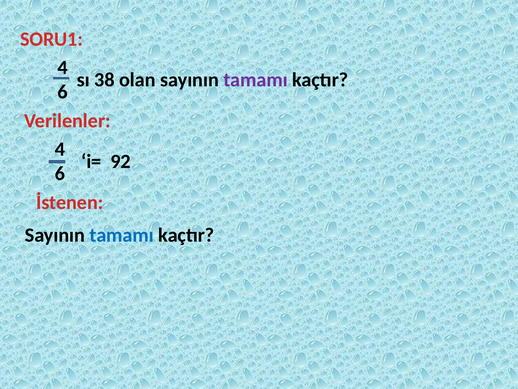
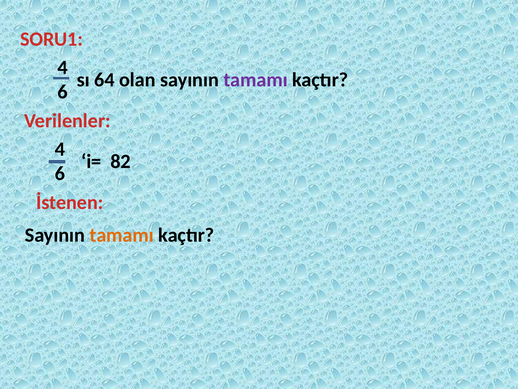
38: 38 -> 64 (104, 80)
92: 92 -> 82 (121, 161)
tamamı colour: blue -> orange (122, 235)
